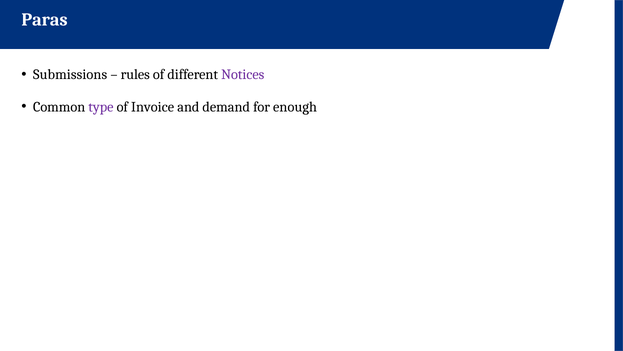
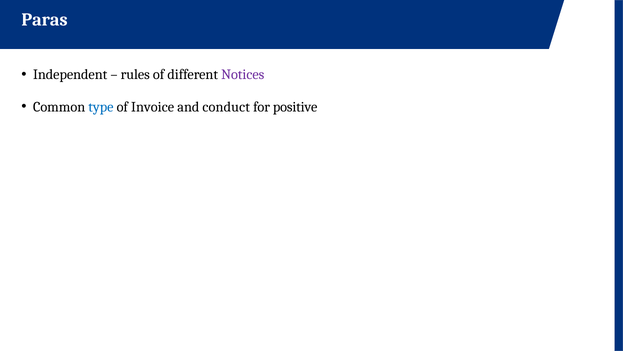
Submissions: Submissions -> Independent (70, 75)
type colour: purple -> blue (101, 107)
demand: demand -> conduct (226, 107)
enough: enough -> positive (295, 107)
